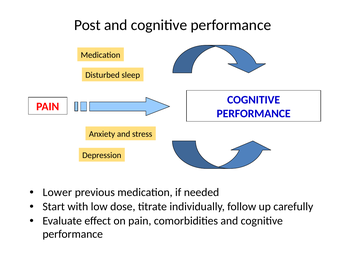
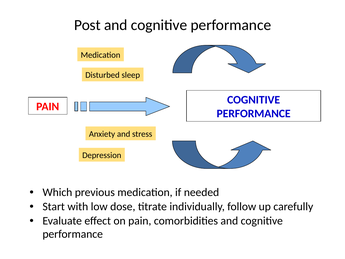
Lower: Lower -> Which (57, 192)
